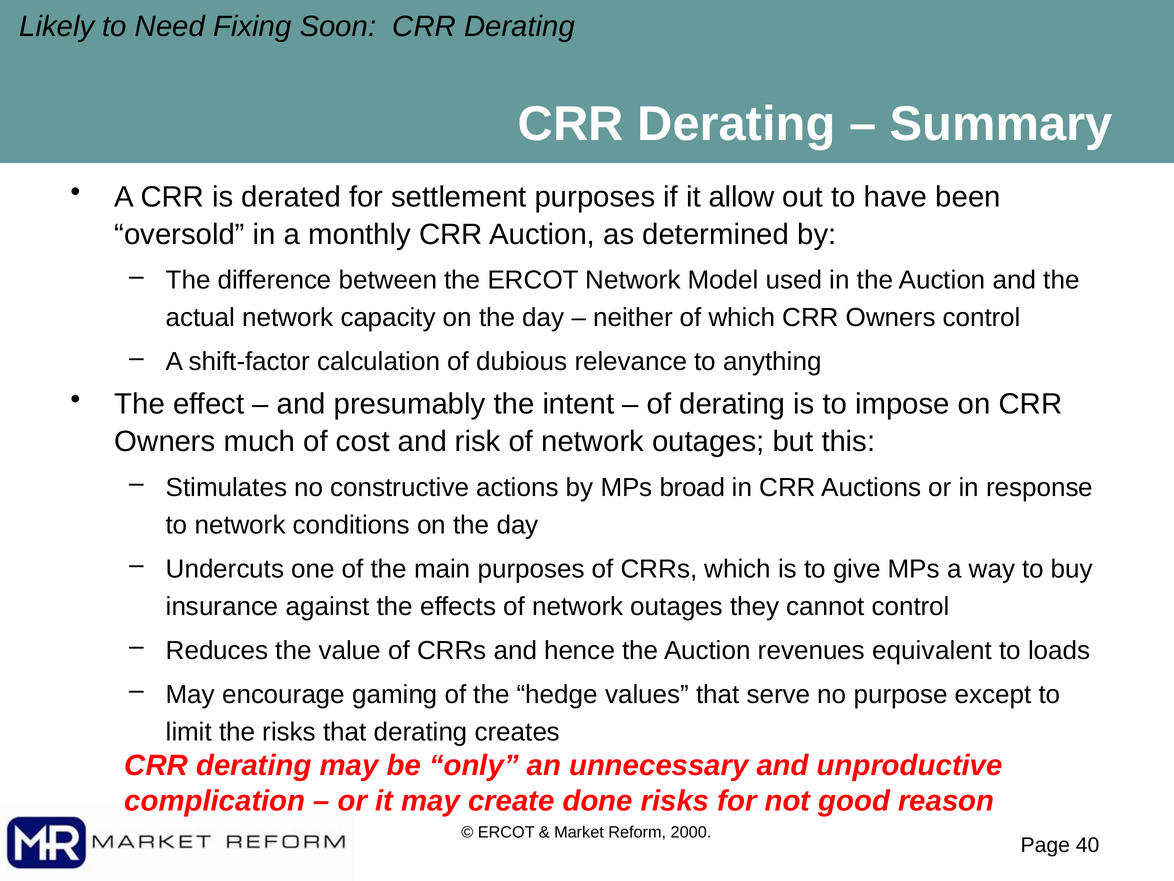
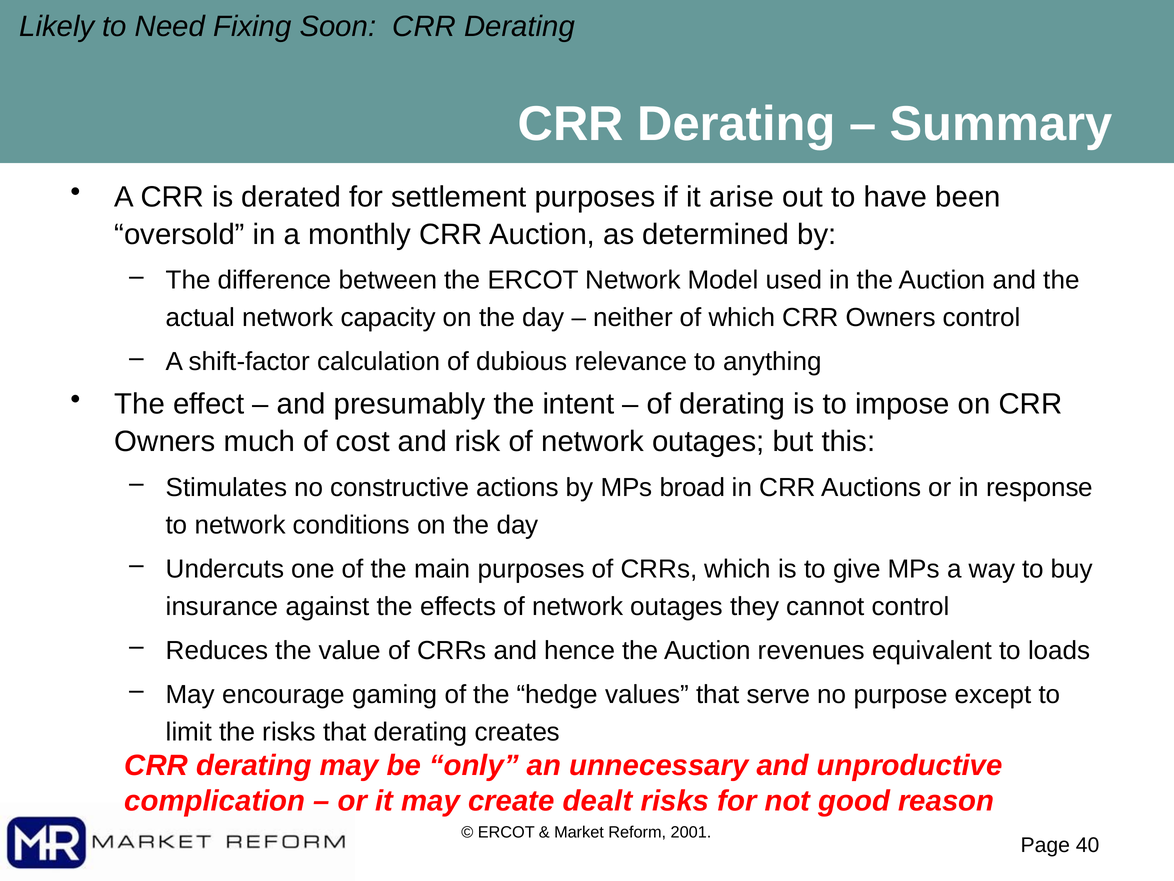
allow: allow -> arise (741, 197)
done: done -> dealt (598, 800)
2000: 2000 -> 2001 (691, 832)
